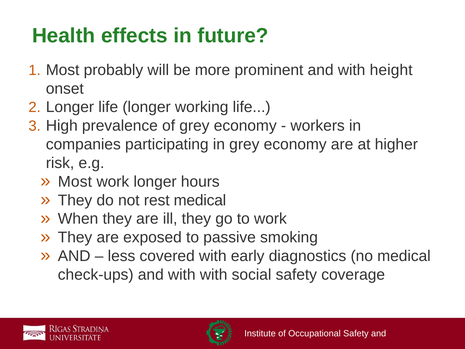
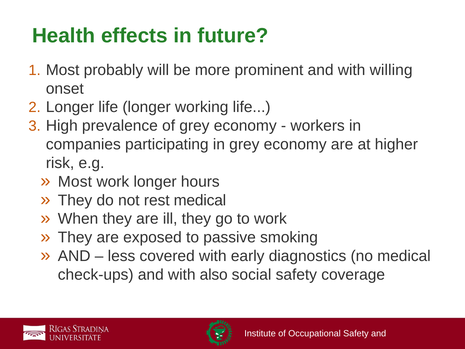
height: height -> willing (391, 70)
with with: with -> also (214, 275)
